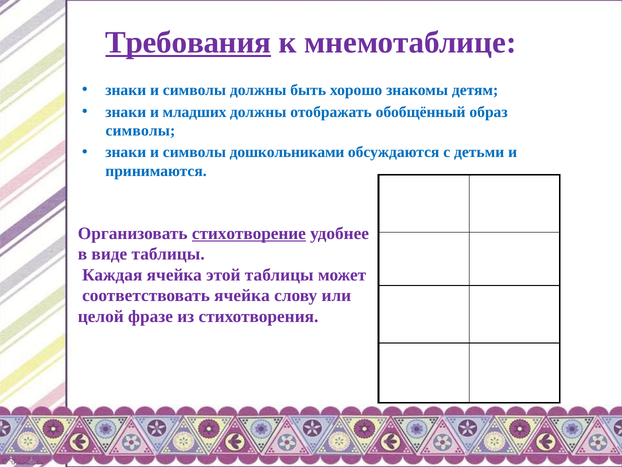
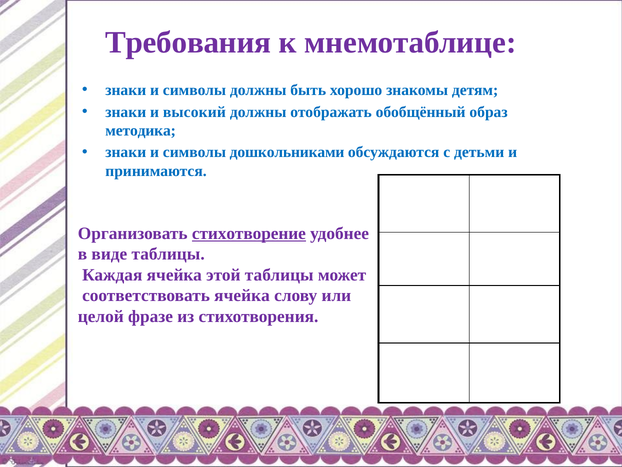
Требования underline: present -> none (188, 43)
младших: младших -> высокий (194, 112)
символы: символы -> методика (141, 130)
